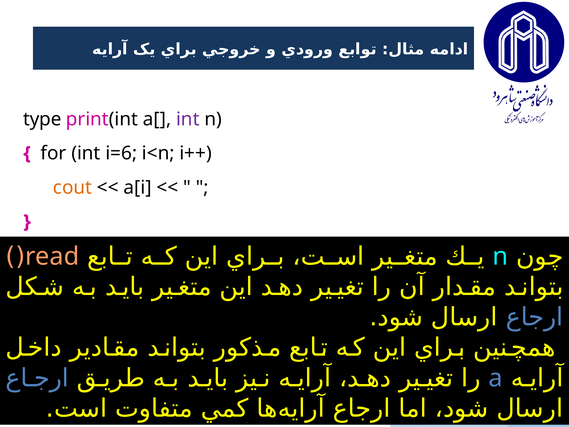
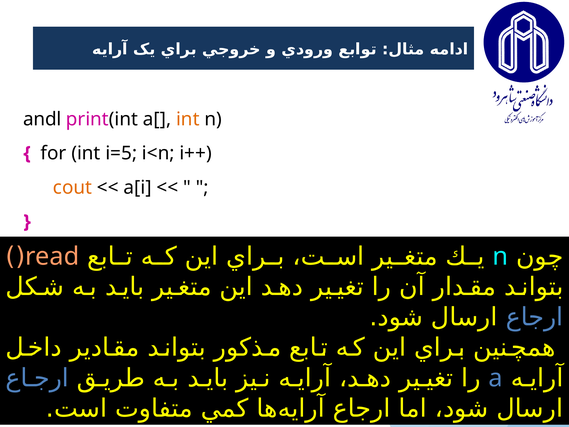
type: type -> andl (42, 119)
int colour: purple -> orange (188, 119)
i=6: i=6 -> i=5 (121, 153)
